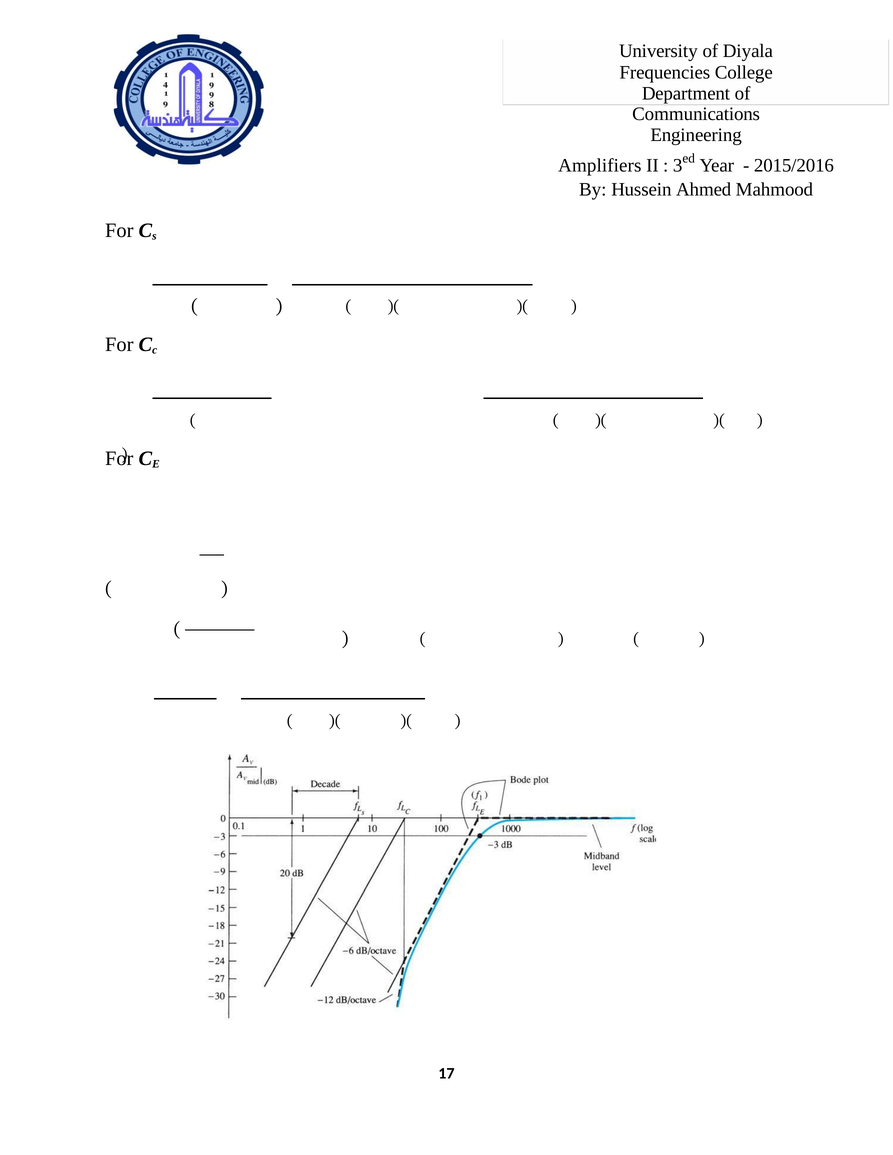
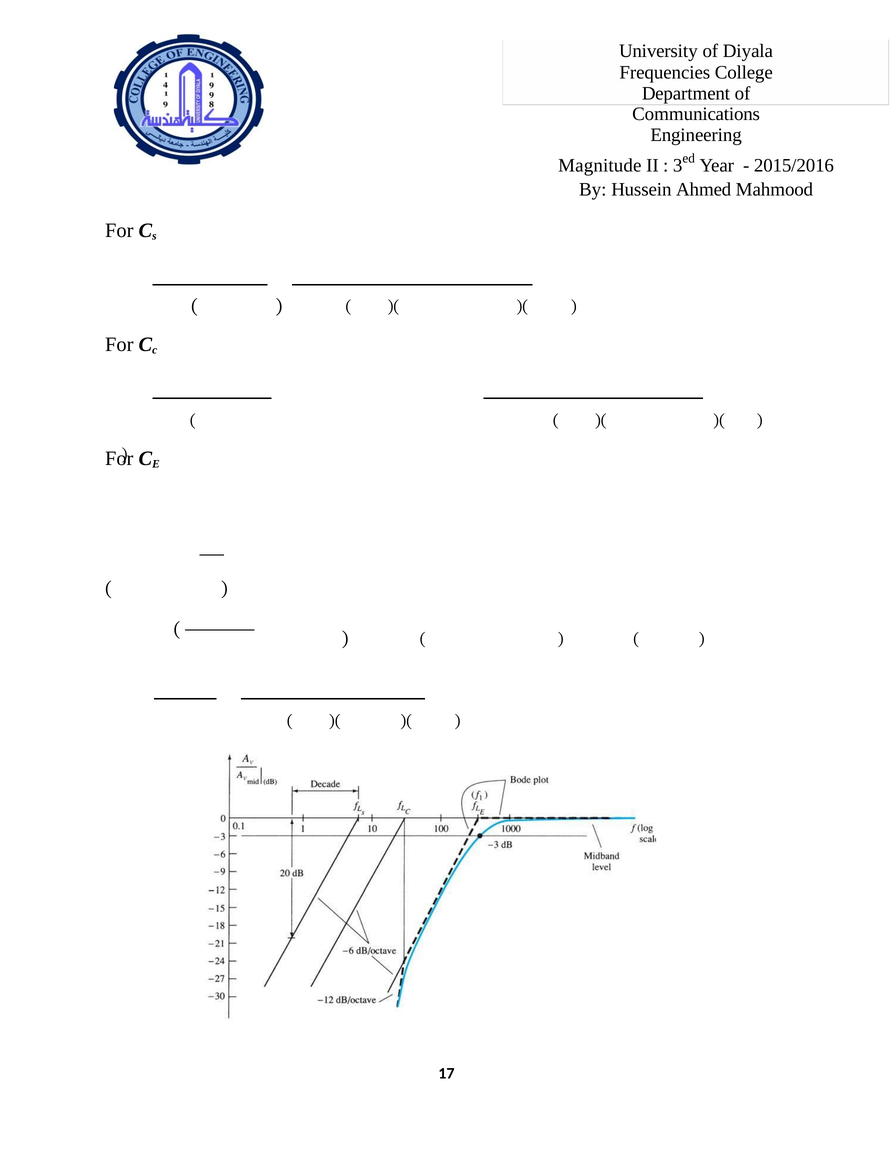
Amplifiers: Amplifiers -> Magnitude (600, 166)
